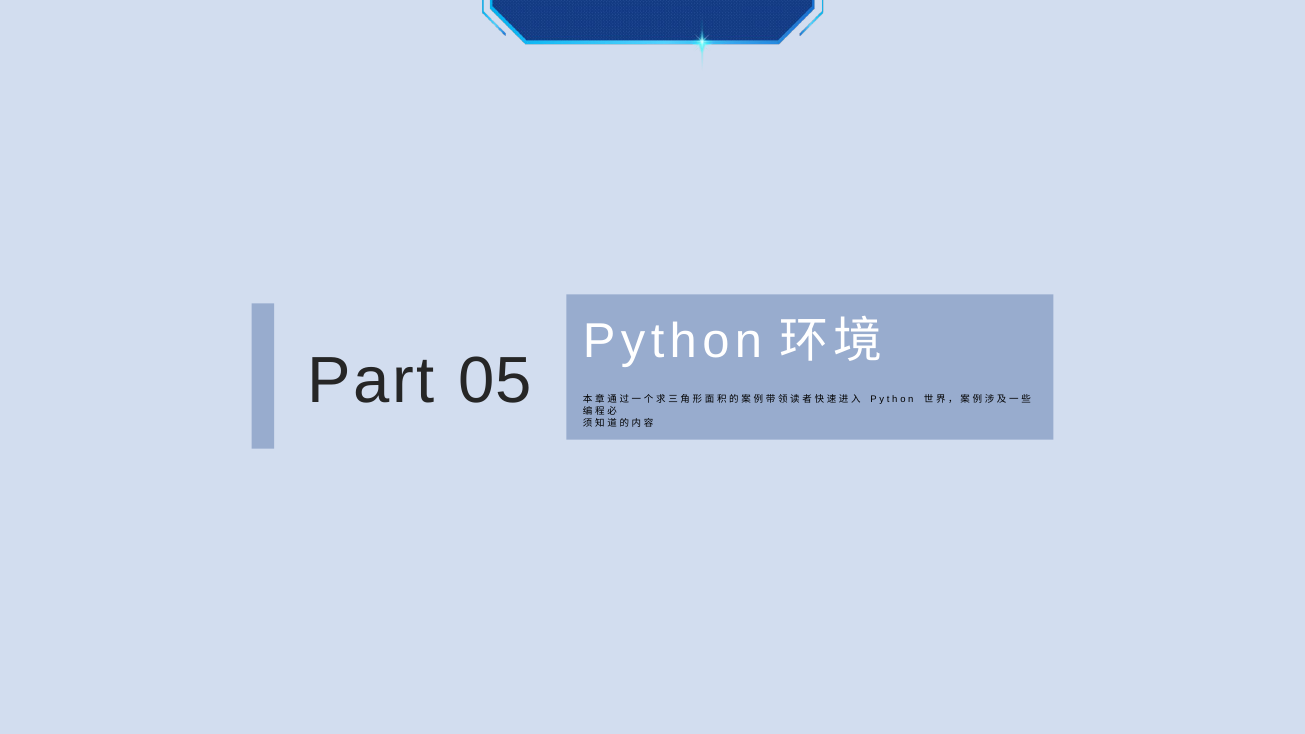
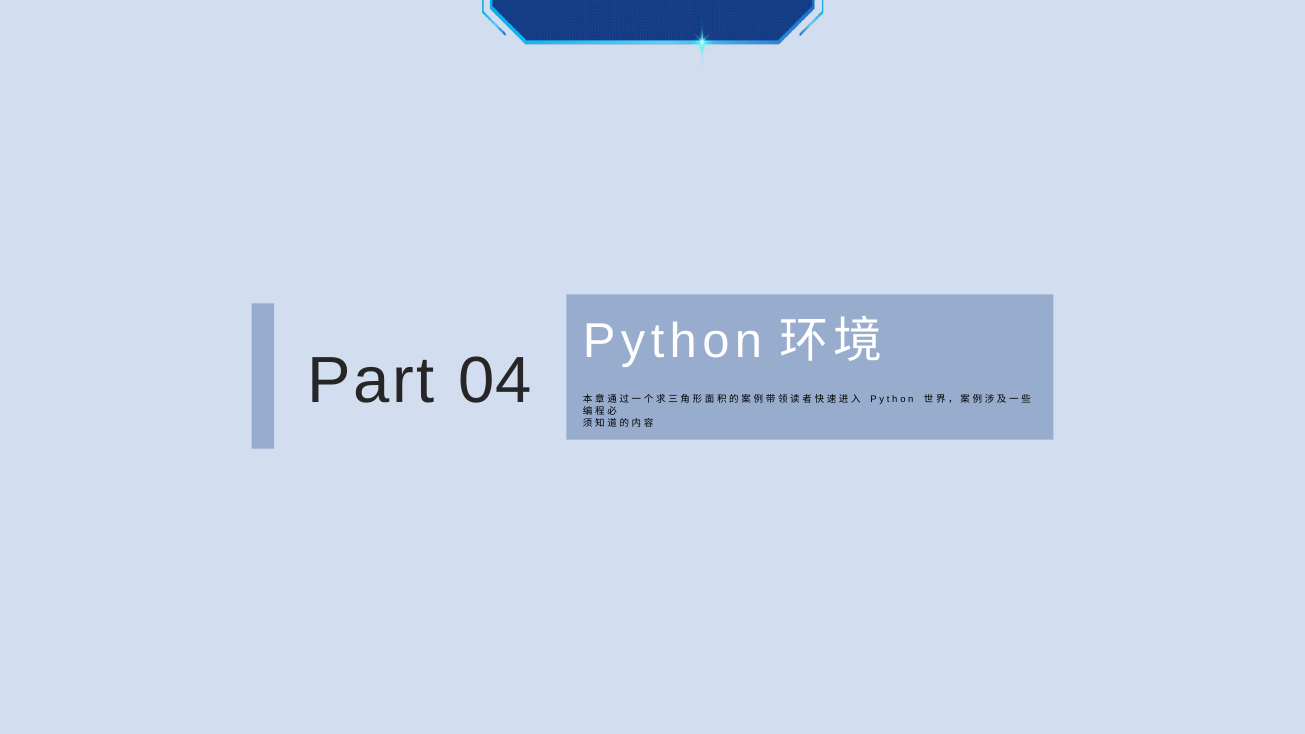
05: 05 -> 04 (495, 381)
